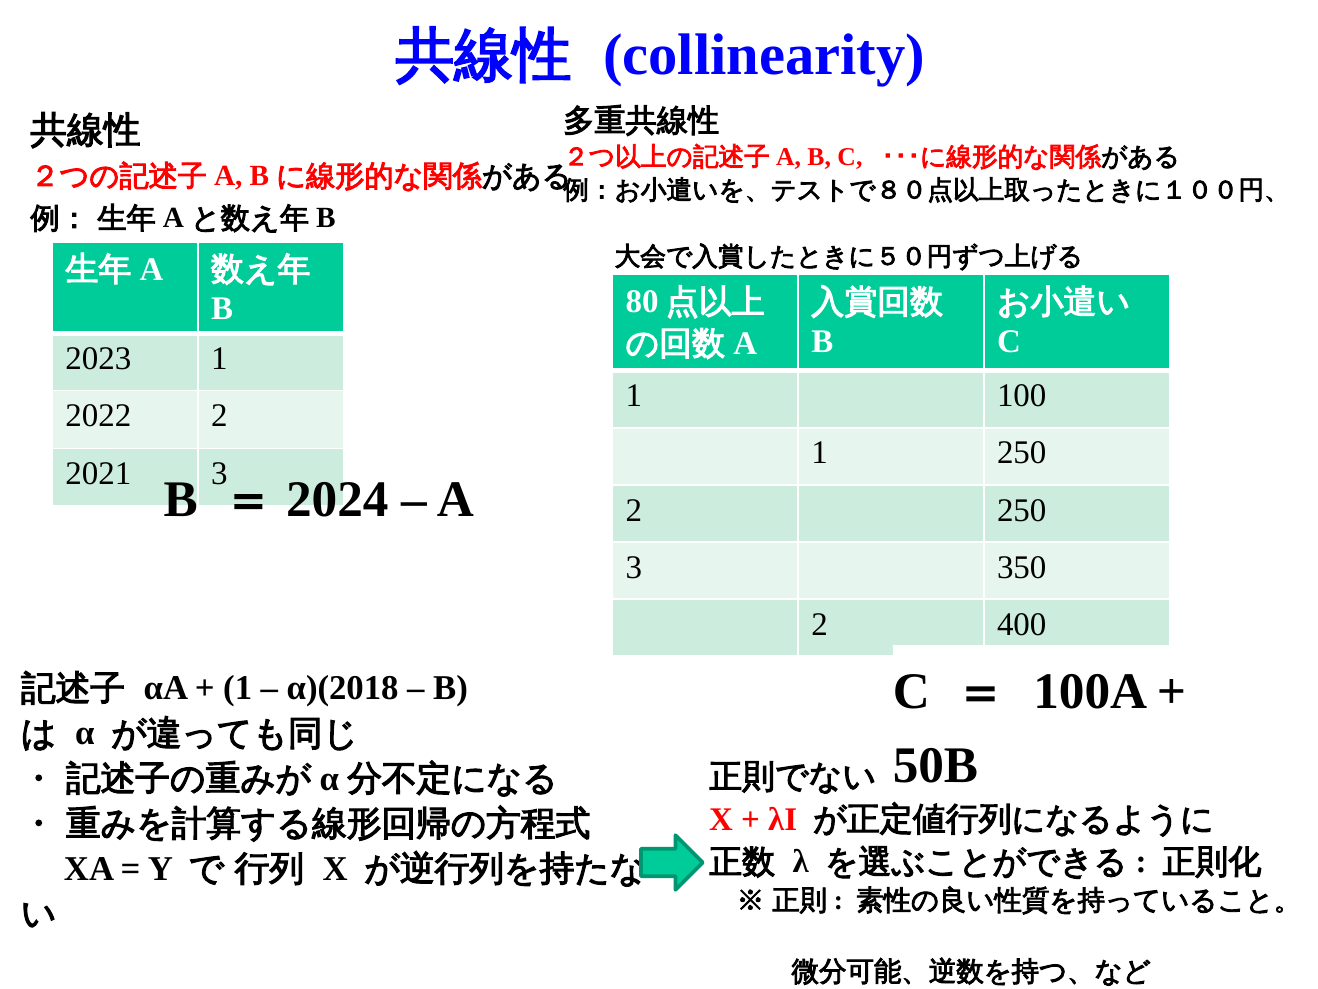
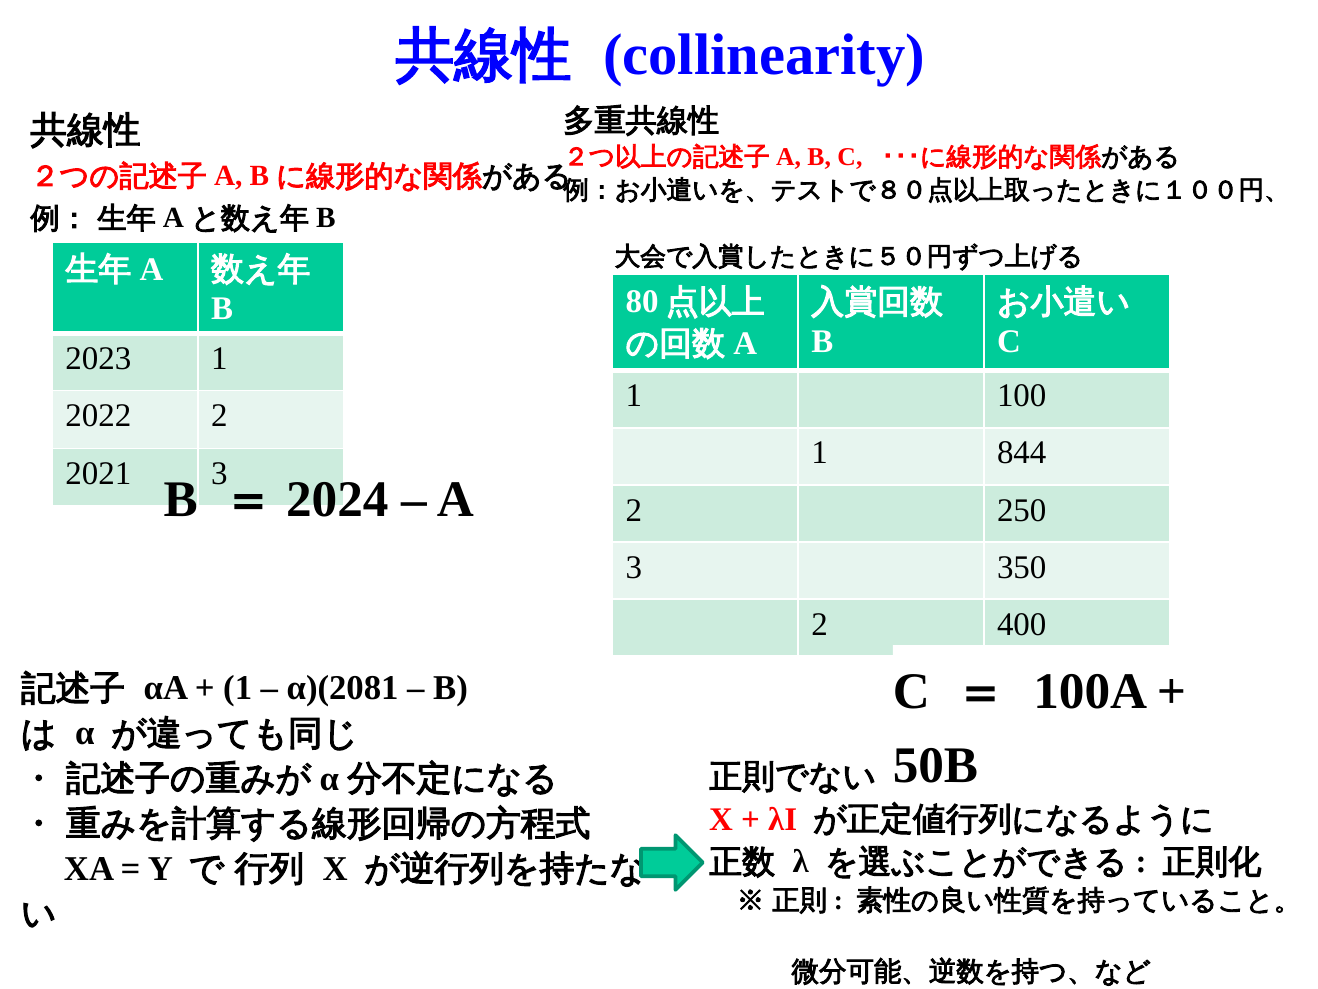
1 250: 250 -> 844 (1022, 453)
α)(2018: α)(2018 -> α)(2081 (343, 688)
